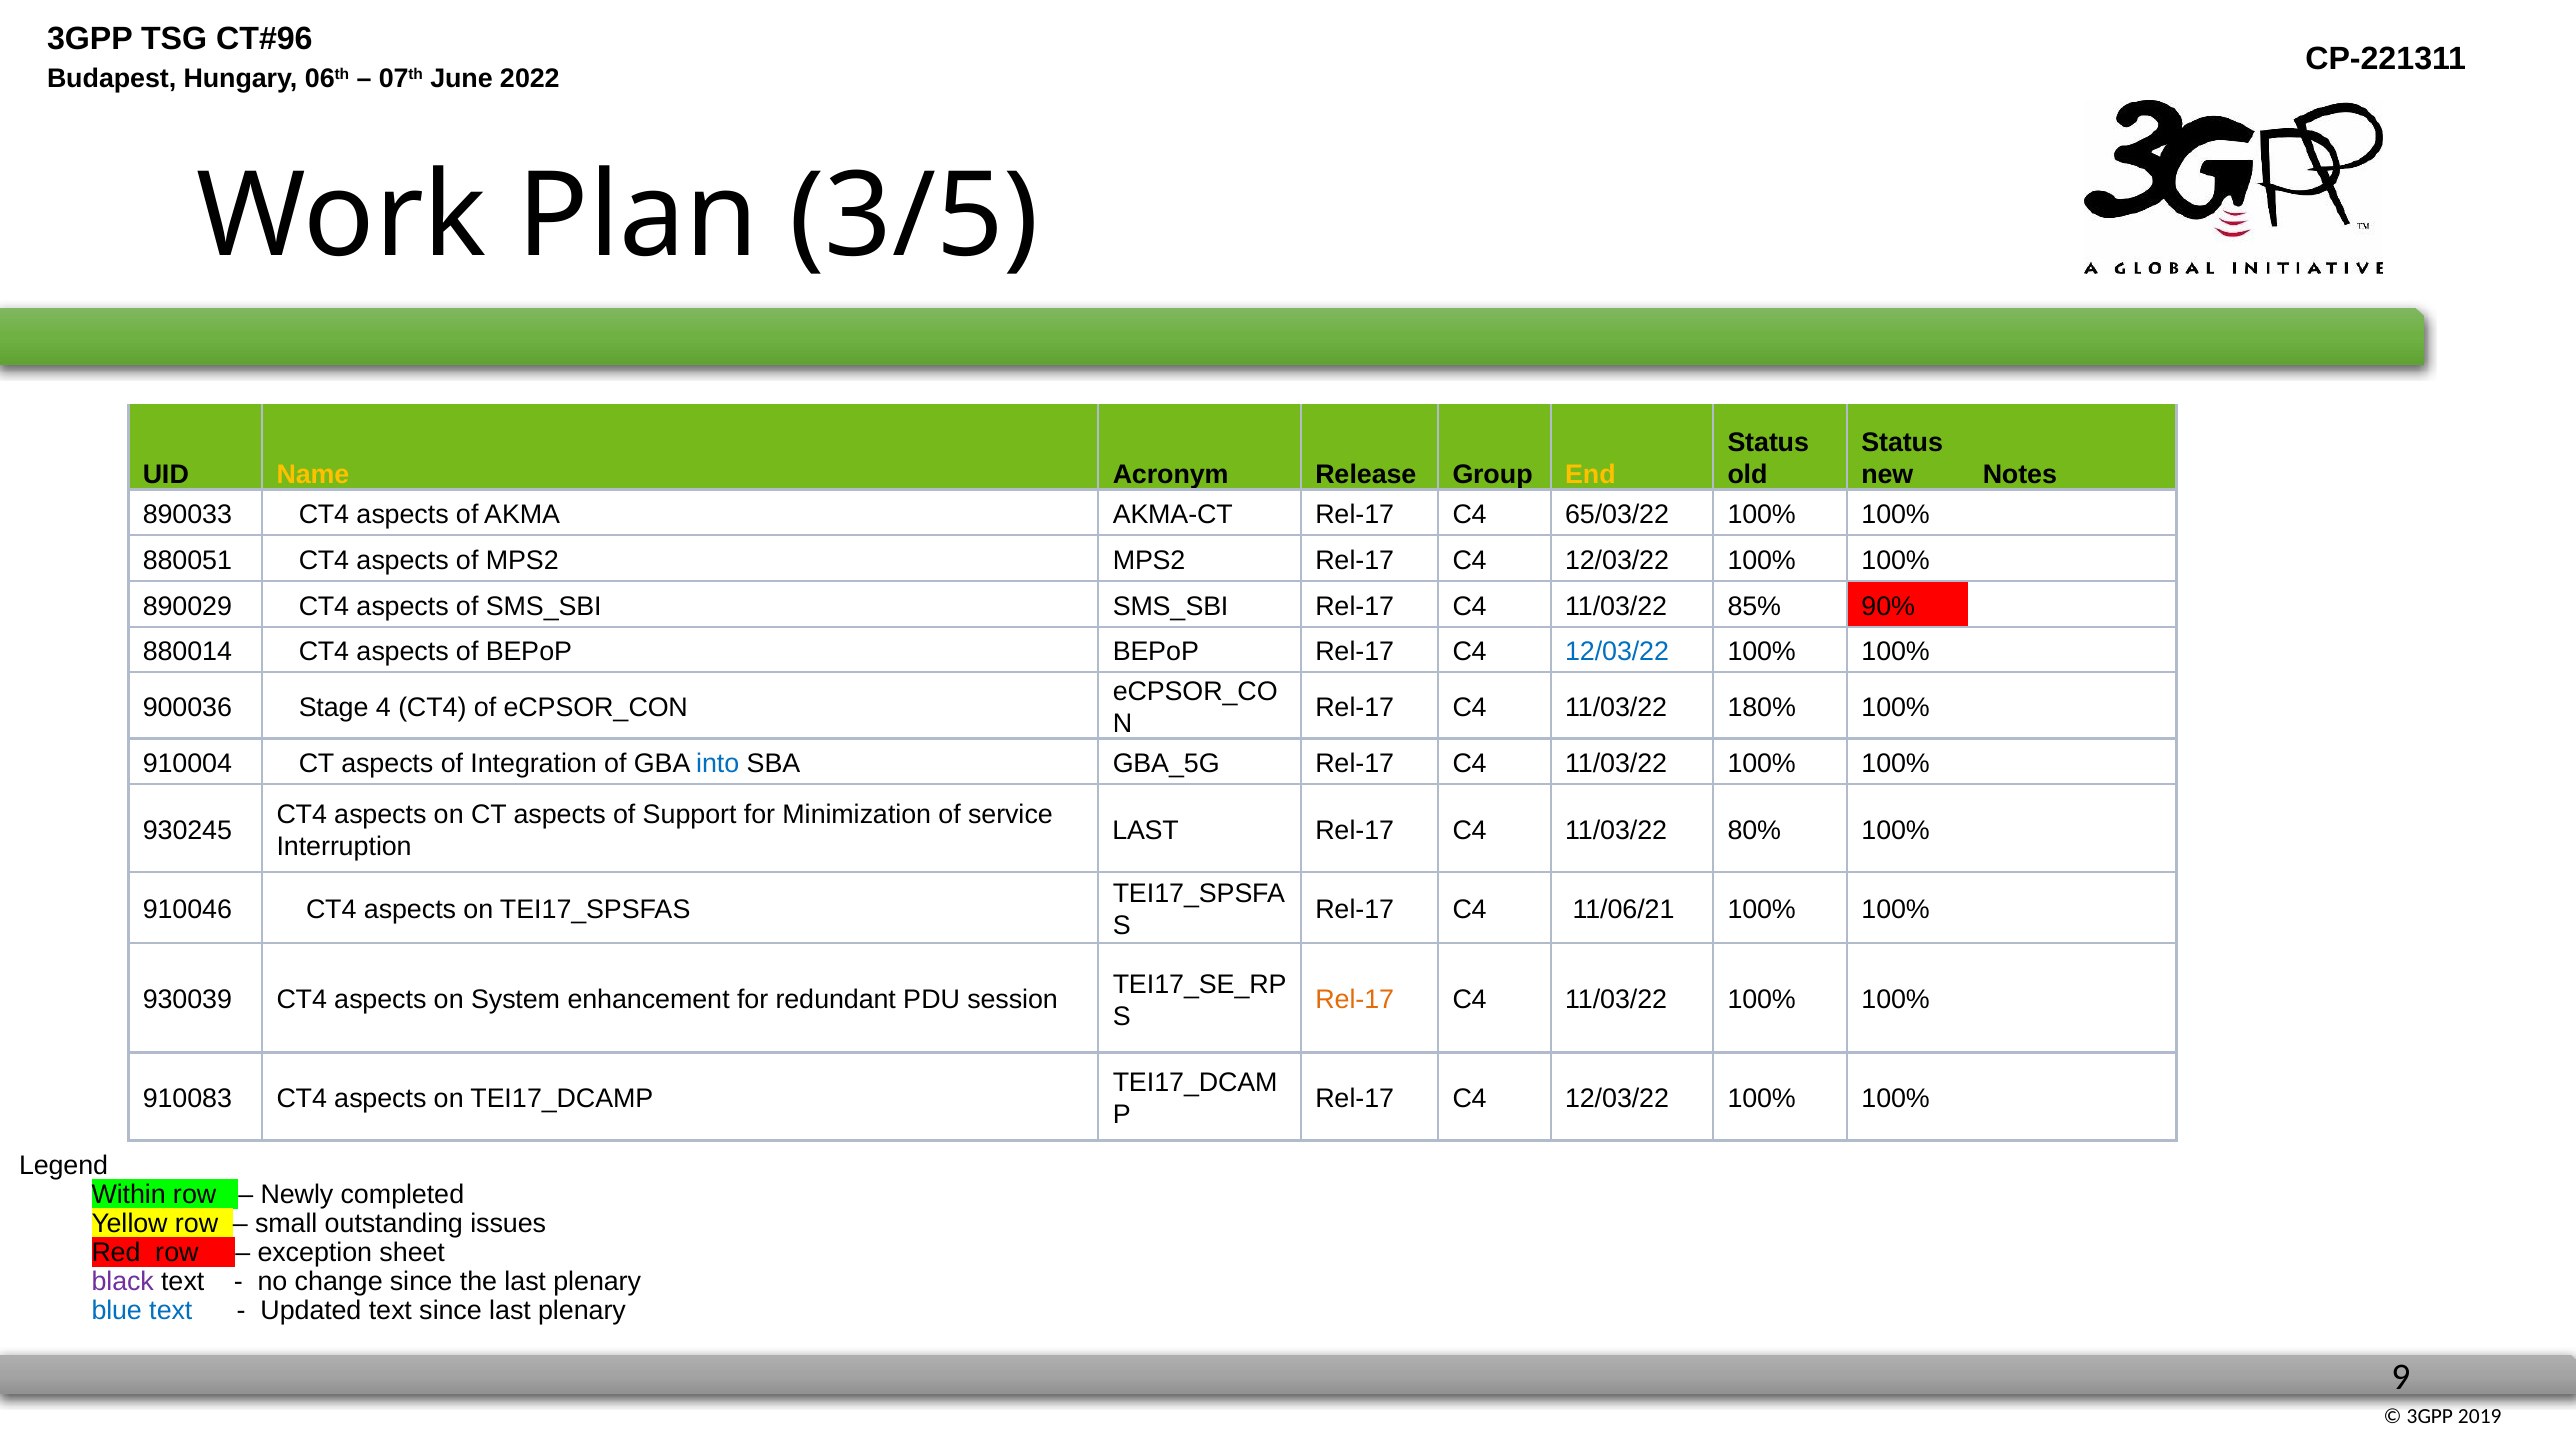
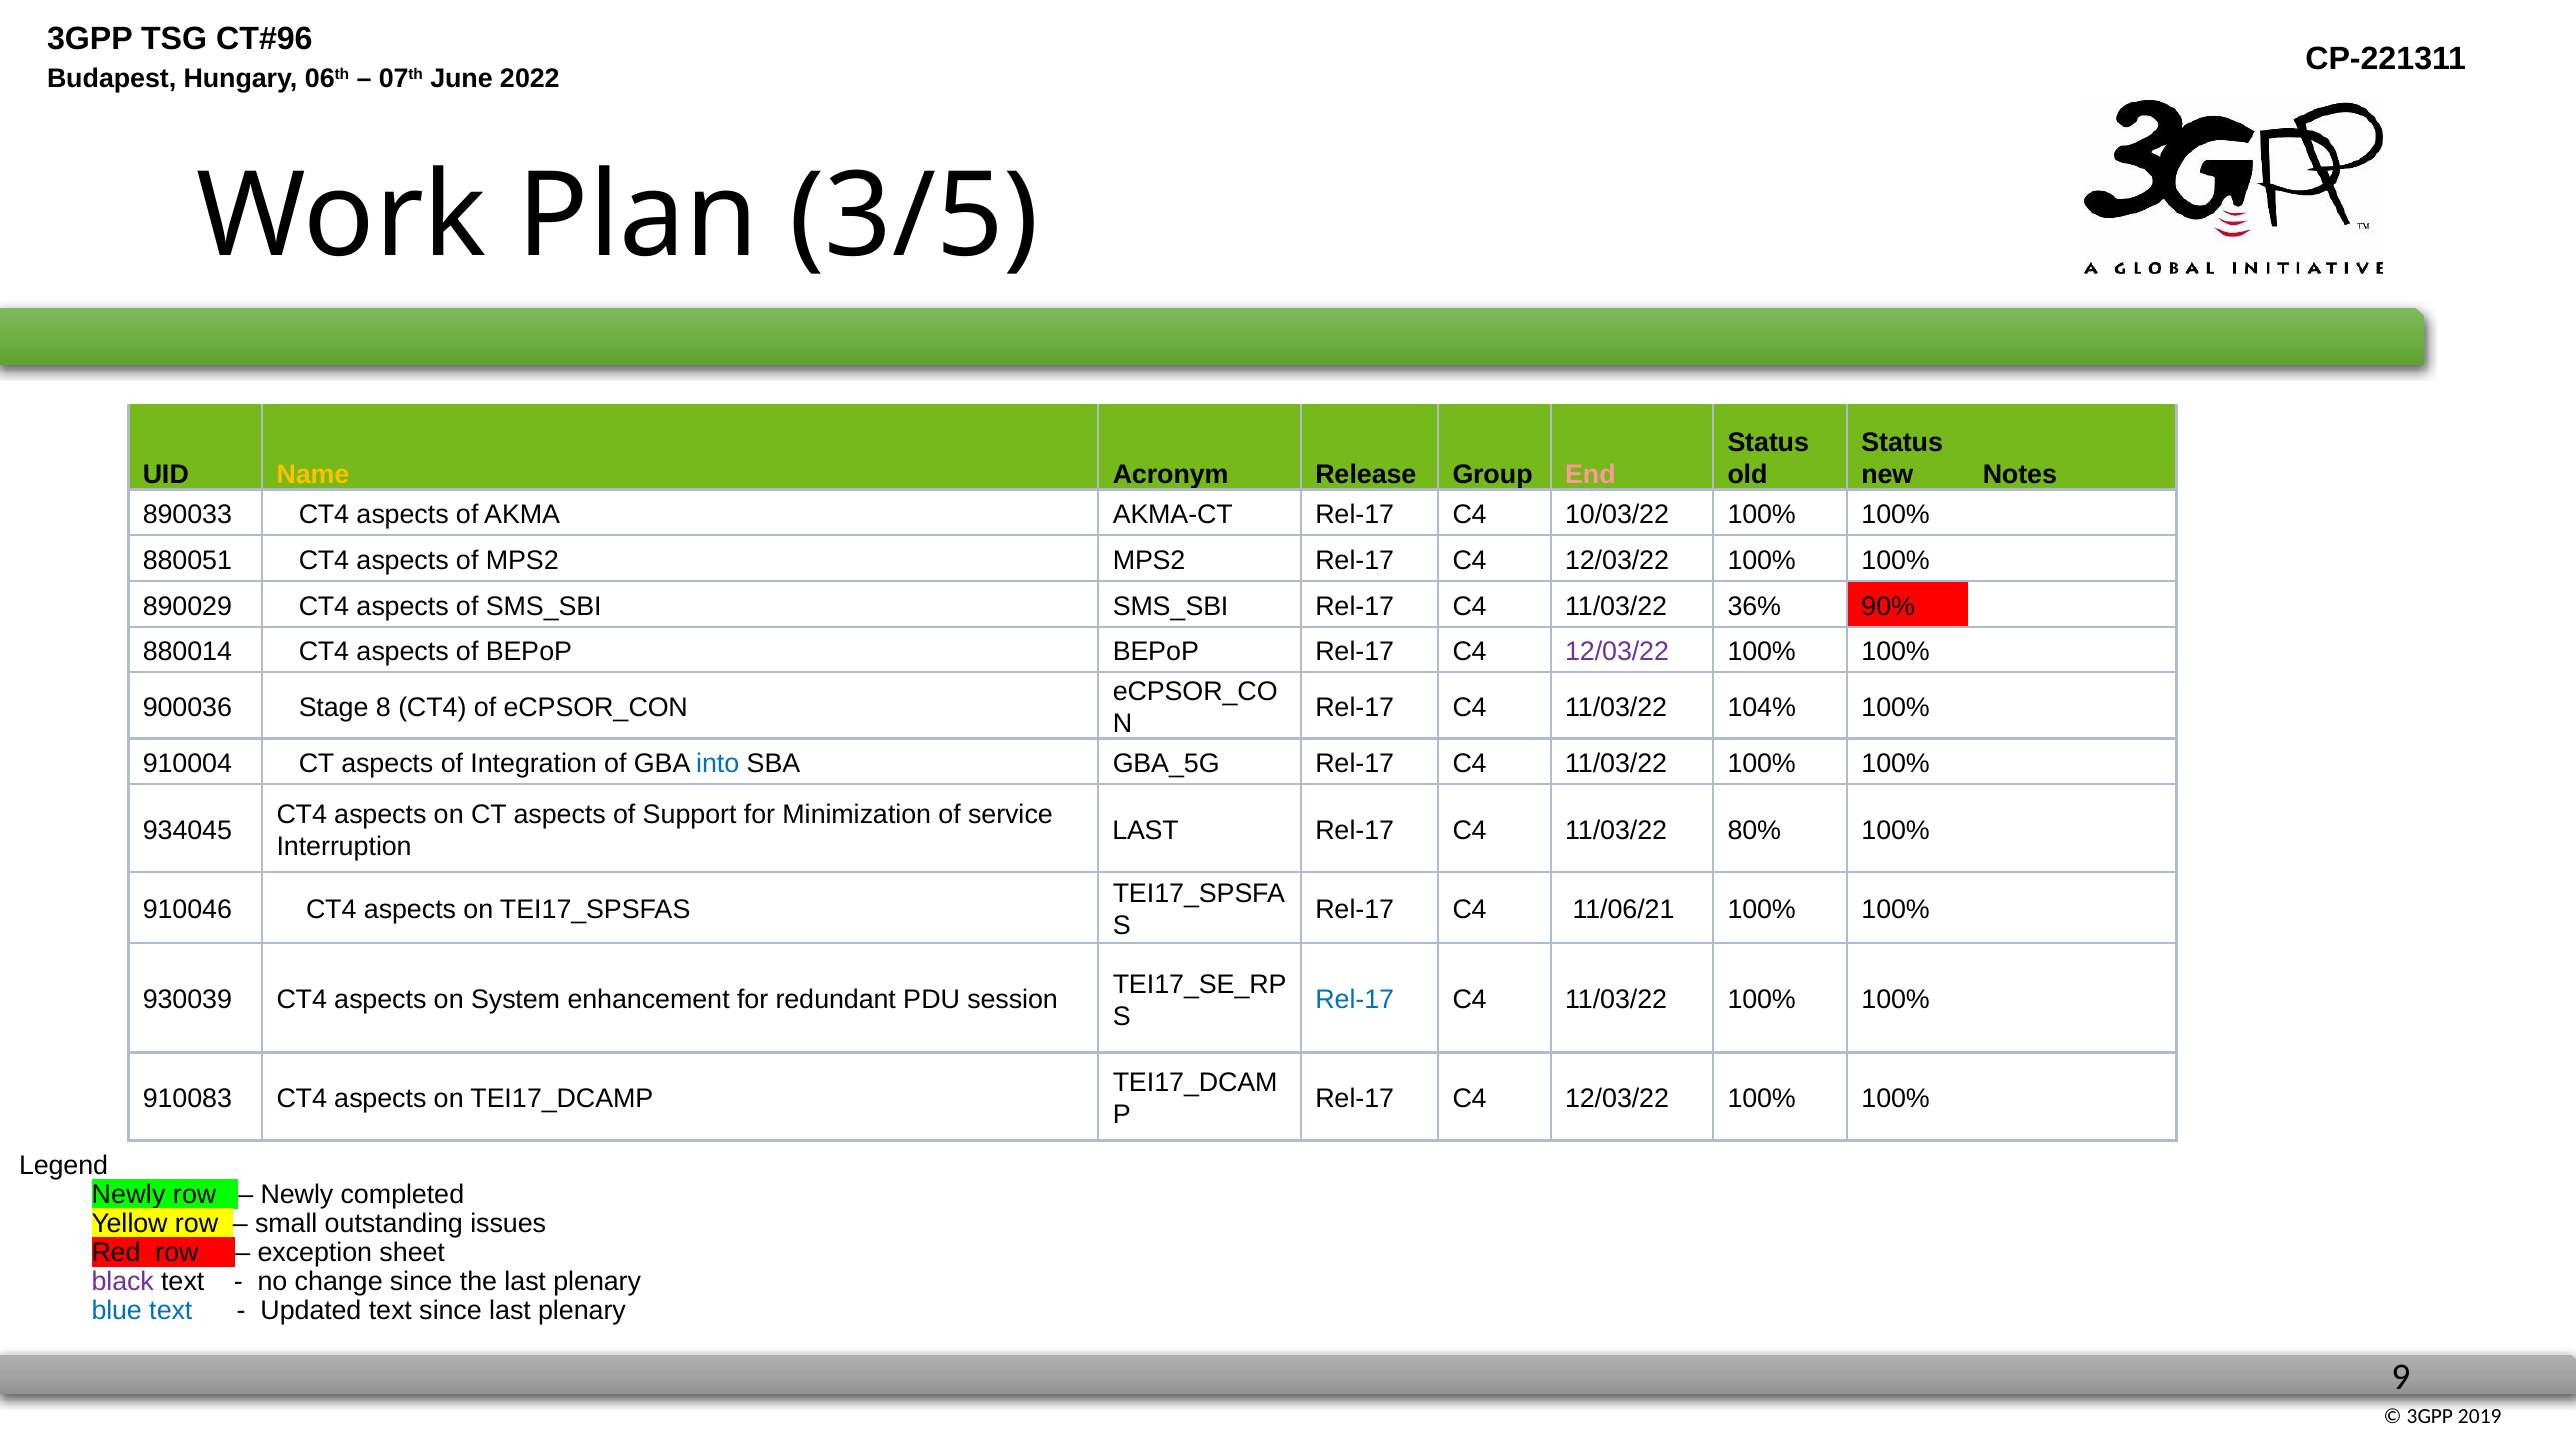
End colour: yellow -> pink (1590, 475)
65/03/22: 65/03/22 -> 10/03/22 (1617, 515)
85%: 85% -> 36% (1754, 606)
12/03/22 colour: blue -> purple (1617, 652)
4: 4 -> 8 (383, 708)
180%: 180% -> 104% (1762, 708)
930245: 930245 -> 934045 (187, 830)
Rel-17 colour: orange -> blue (1355, 1000)
Within: Within -> Newly (128, 1194)
